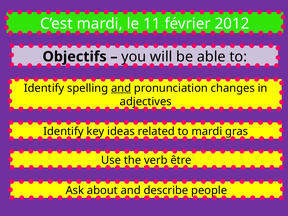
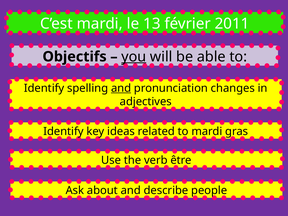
11: 11 -> 13 (152, 24)
2012: 2012 -> 2011 (232, 24)
you underline: none -> present (134, 57)
